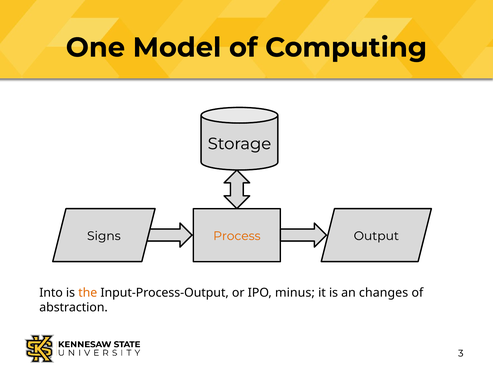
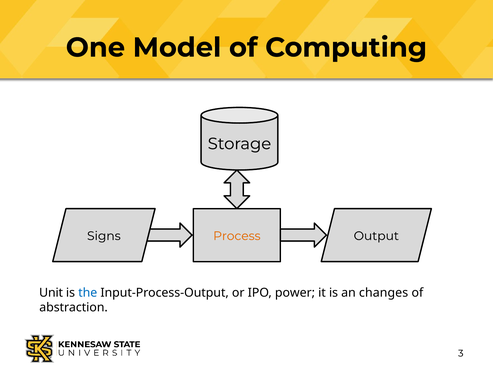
Into: Into -> Unit (51, 292)
the colour: orange -> blue (88, 292)
minus: minus -> power (295, 292)
